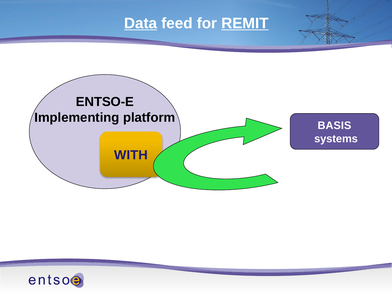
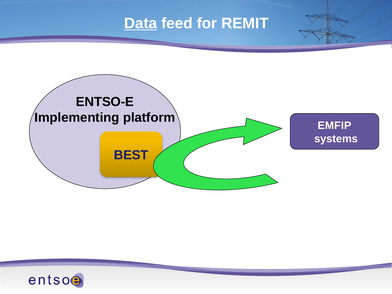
REMIT underline: present -> none (245, 23)
BASIS: BASIS -> EMFIP (334, 126)
WITH: WITH -> BEST (131, 155)
